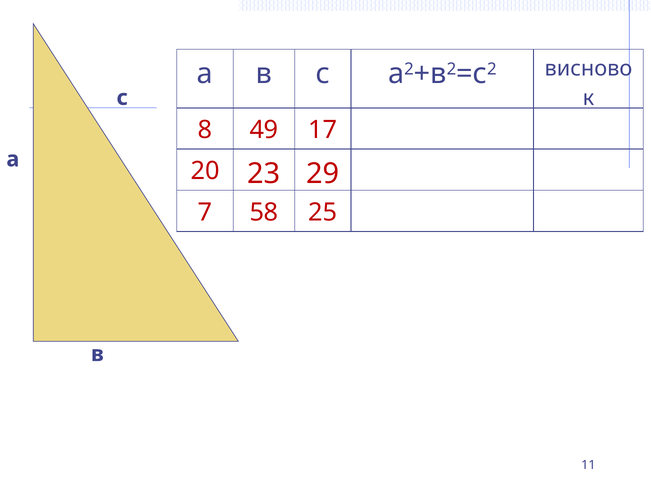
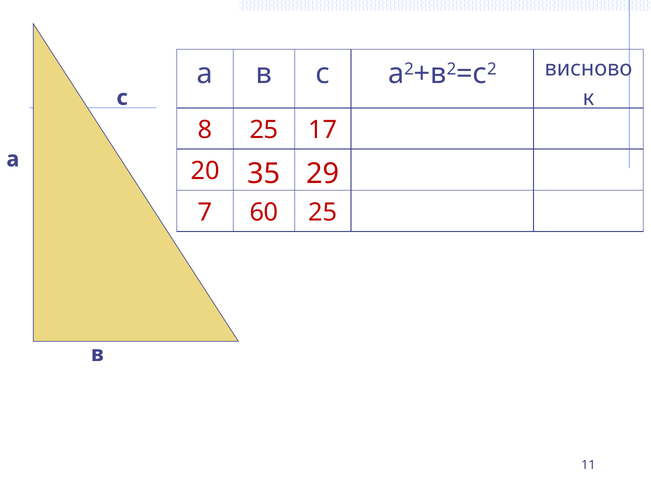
8 49: 49 -> 25 (264, 130)
23: 23 -> 35 (264, 174)
58: 58 -> 60 (264, 212)
